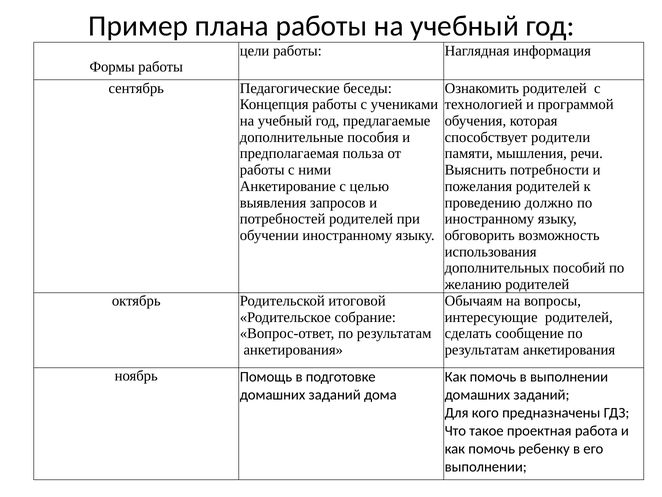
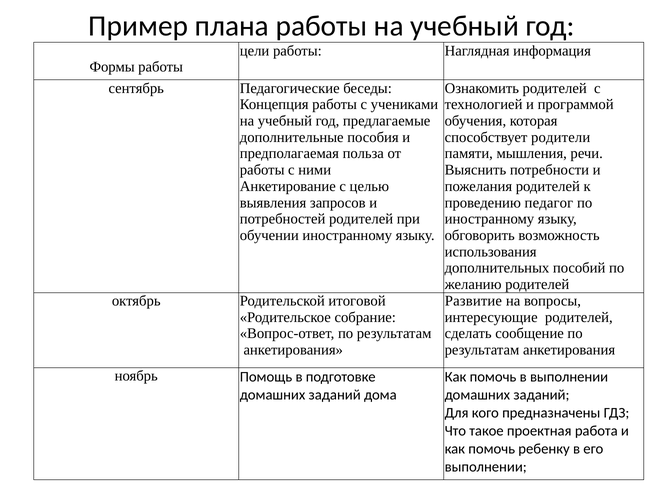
должно: должно -> педагог (549, 202)
Обычаям: Обычаям -> Развитие (473, 301)
